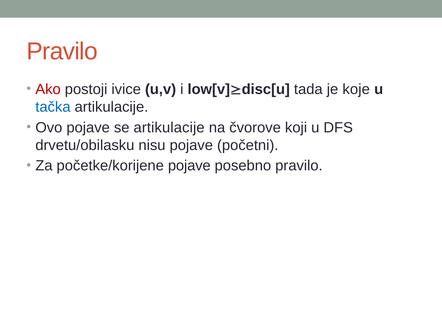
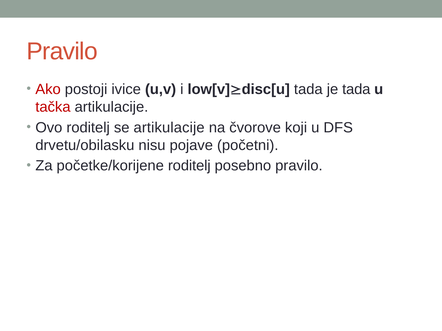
je koje: koje -> tada (356, 89)
tačka colour: blue -> red (53, 107)
Ovo pojave: pojave -> roditelj (88, 128)
početke/korijene pojave: pojave -> roditelj (189, 166)
